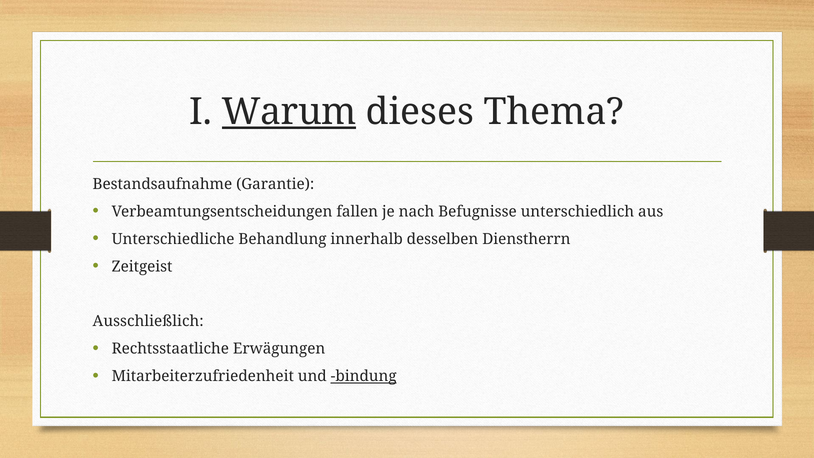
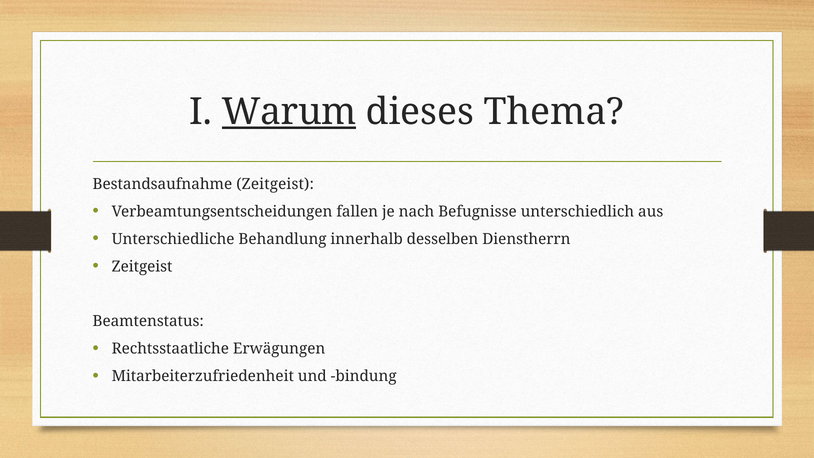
Bestandsaufnahme Garantie: Garantie -> Zeitgeist (275, 184)
Ausschließlich: Ausschließlich -> Beamtenstatus (148, 321)
bindung underline: present -> none (364, 376)
